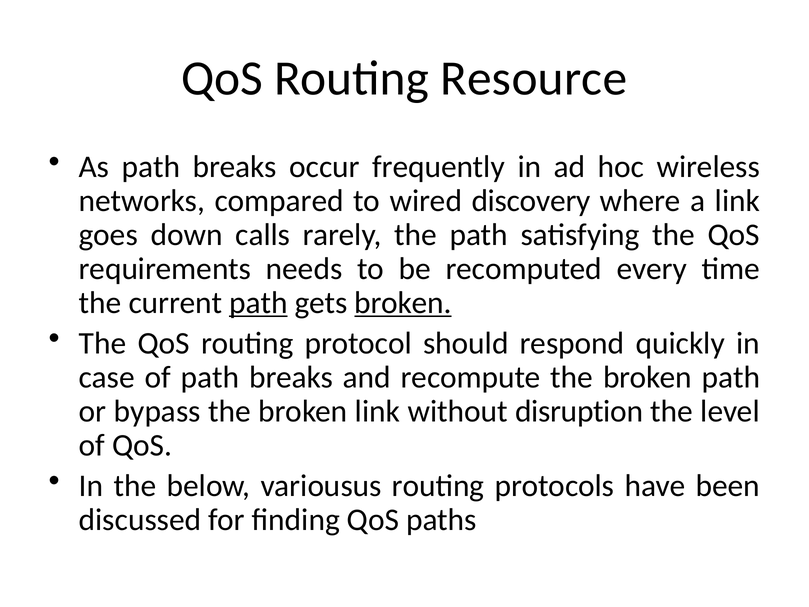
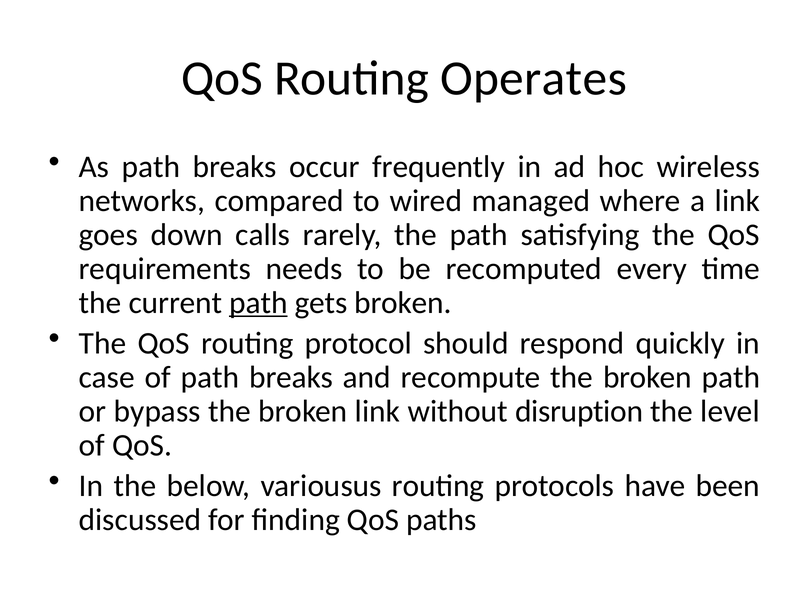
Resource: Resource -> Operates (534, 78)
discovery: discovery -> managed (531, 201)
broken underline: present -> none (403, 303)
